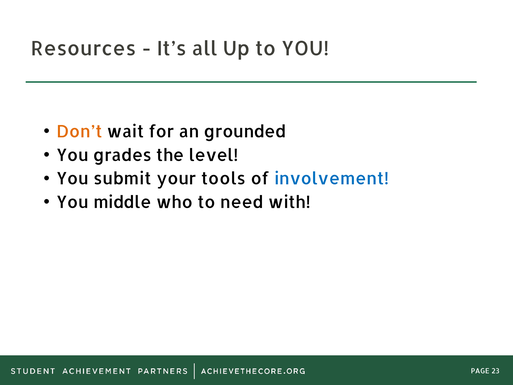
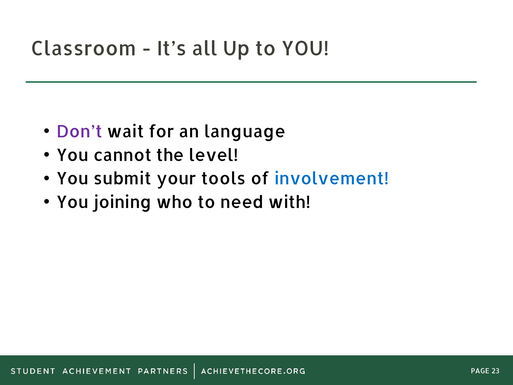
Resources: Resources -> Classroom (84, 49)
Don’t colour: orange -> purple (79, 132)
grounded: grounded -> language (245, 132)
grades: grades -> cannot (123, 155)
middle: middle -> joining (122, 202)
